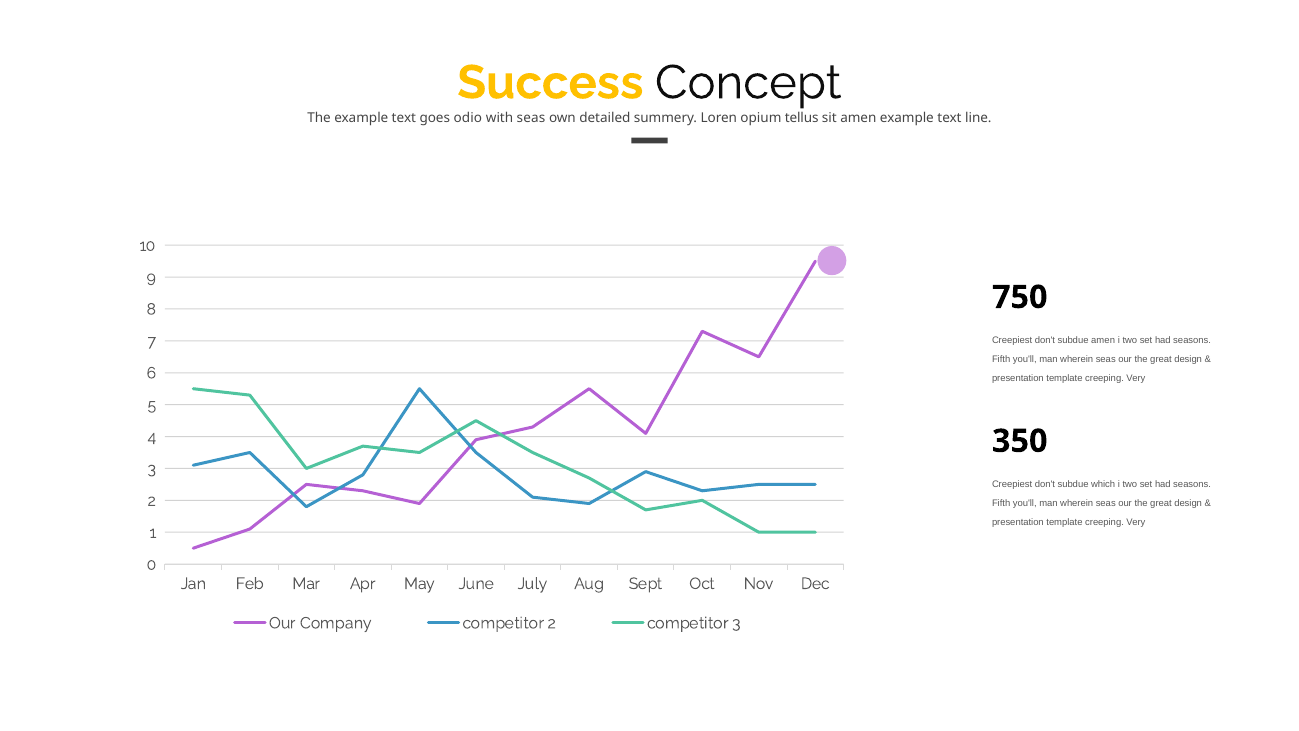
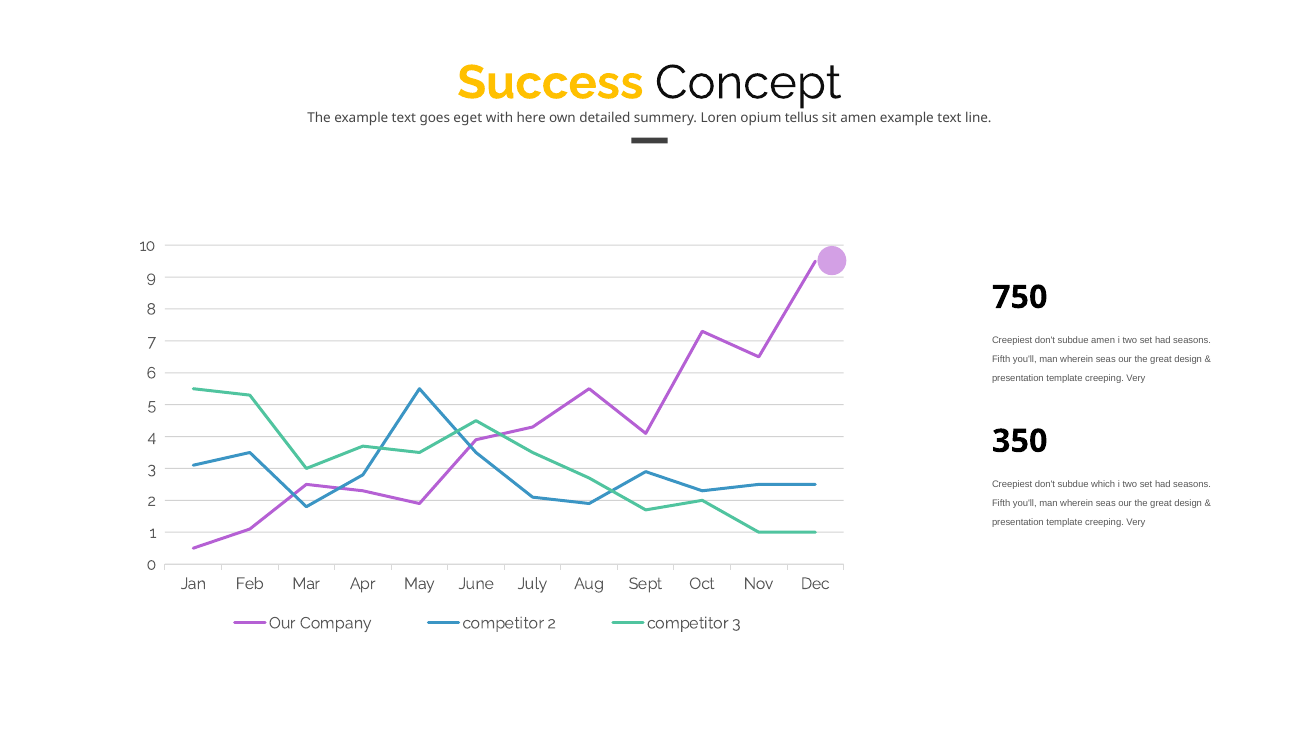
odio: odio -> eget (468, 118)
with seas: seas -> here (531, 118)
